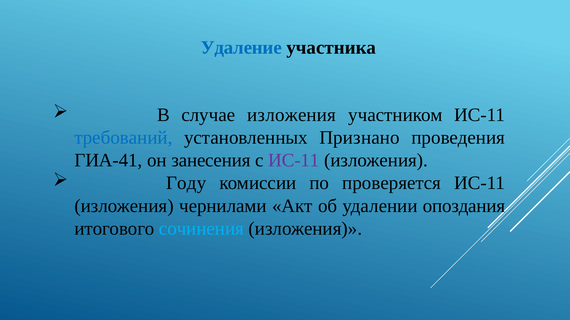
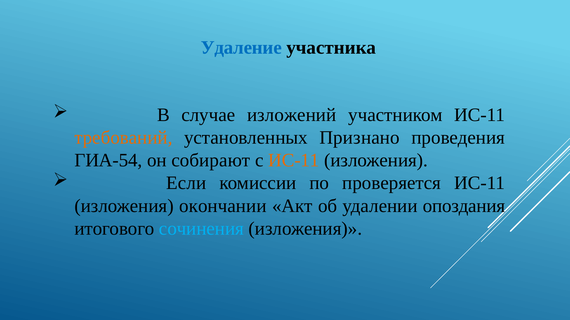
случае изложения: изложения -> изложений (292, 115)
требований colour: blue -> orange (123, 138)
ГИА-41: ГИА-41 -> ГИА-54 (108, 161)
занесения: занесения -> собирают (211, 161)
ИС-11 colour: purple -> orange (294, 161)
Году: Году -> Если (186, 183)
чернилами: чернилами -> окончании (223, 206)
